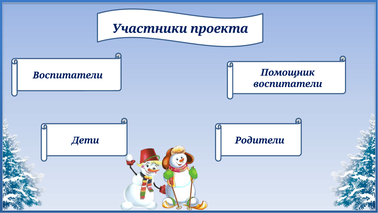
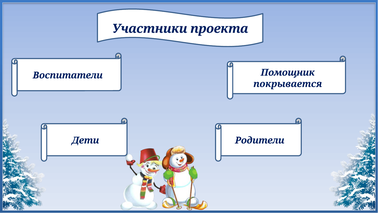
воспитатели: воспитатели -> покрывается (288, 84)
